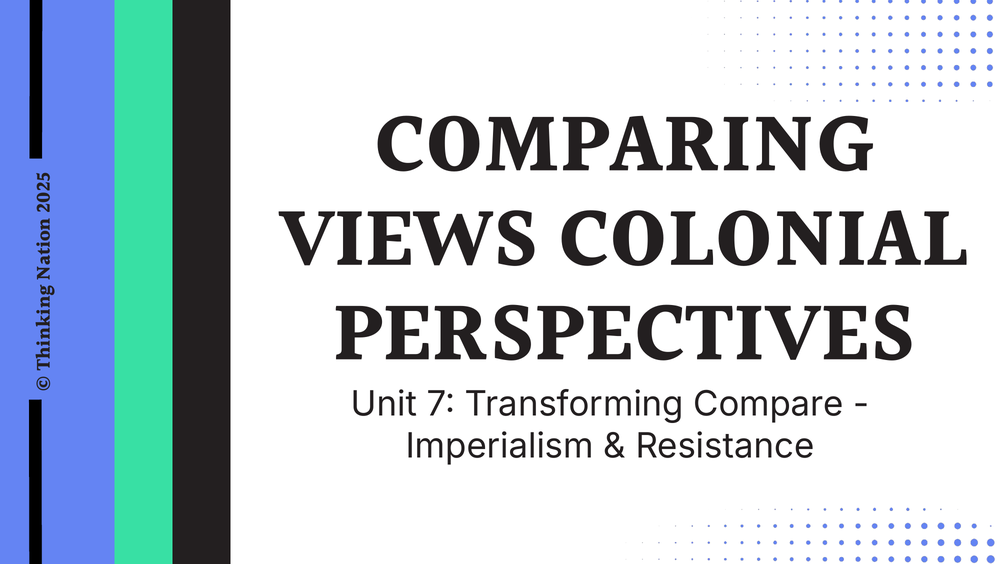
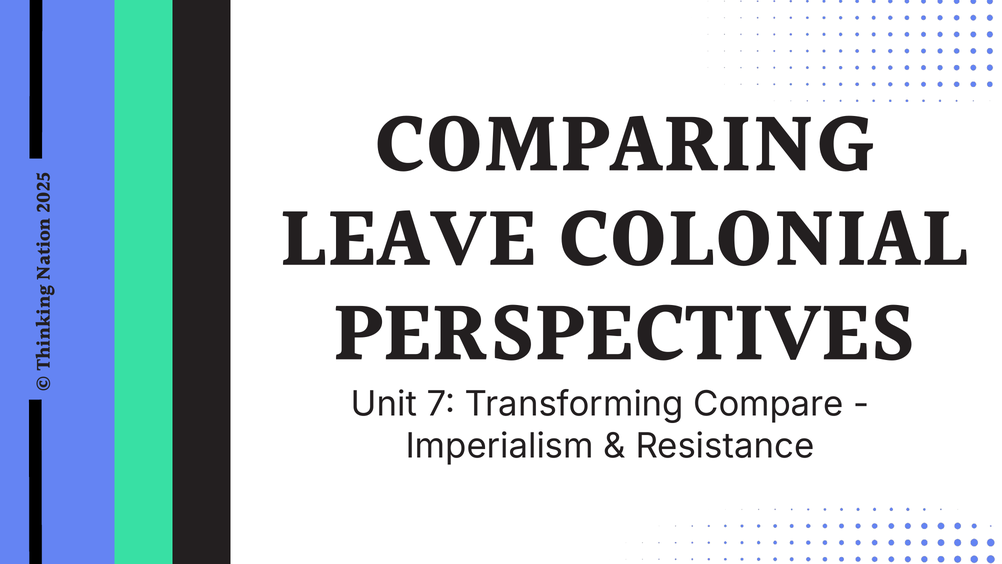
VIEWS: VIEWS -> LEAVE (408, 242)
